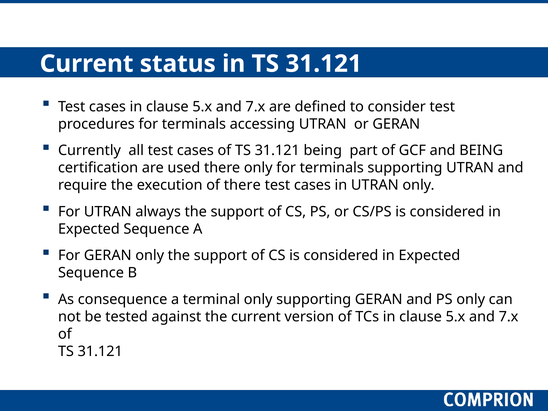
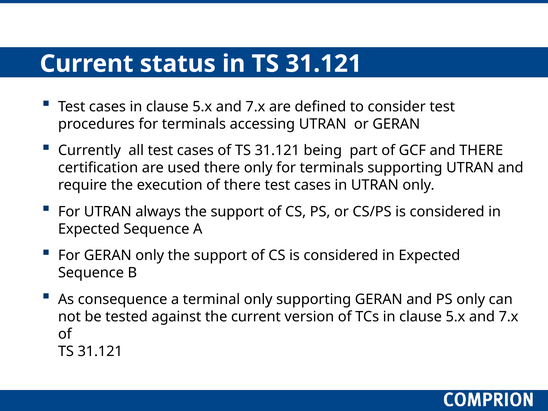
and BEING: BEING -> THERE (481, 150)
